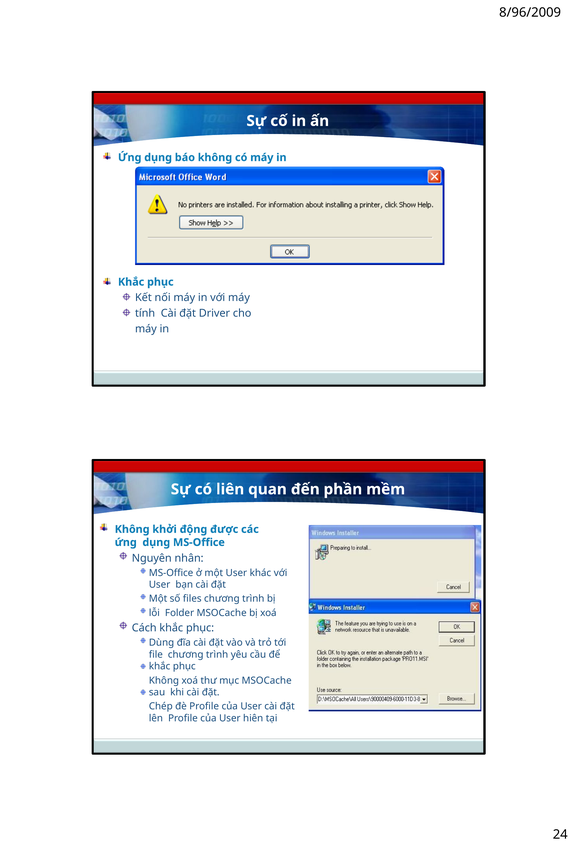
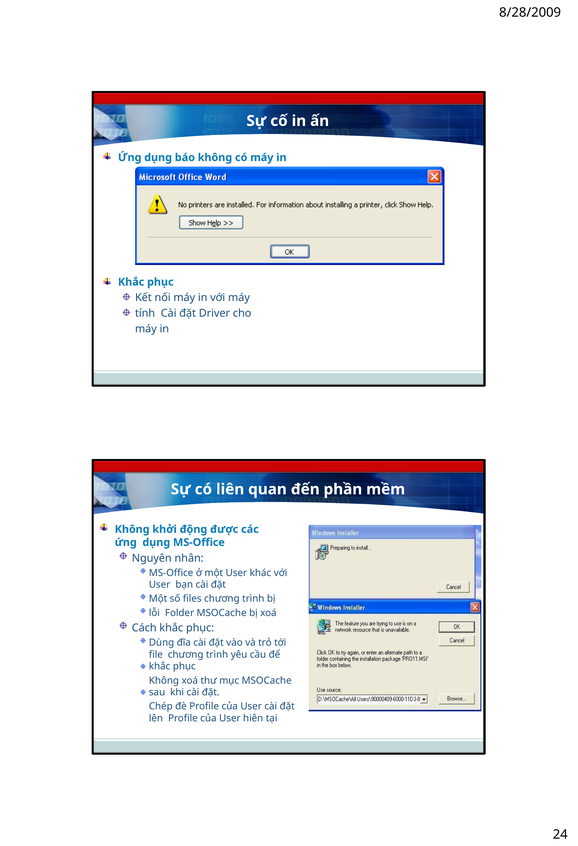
8/96/2009: 8/96/2009 -> 8/28/2009 (530, 13)
